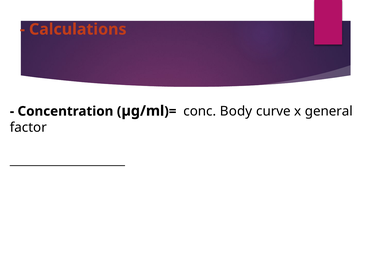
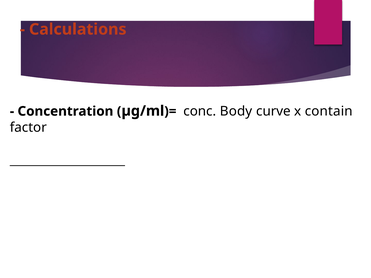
general: general -> contain (329, 111)
